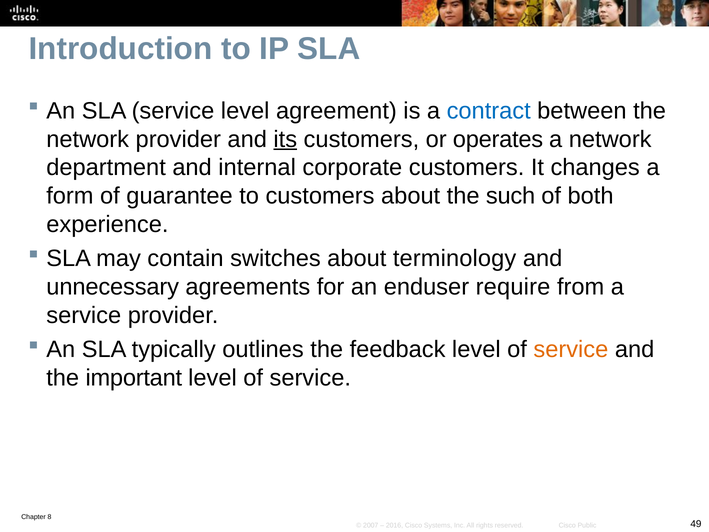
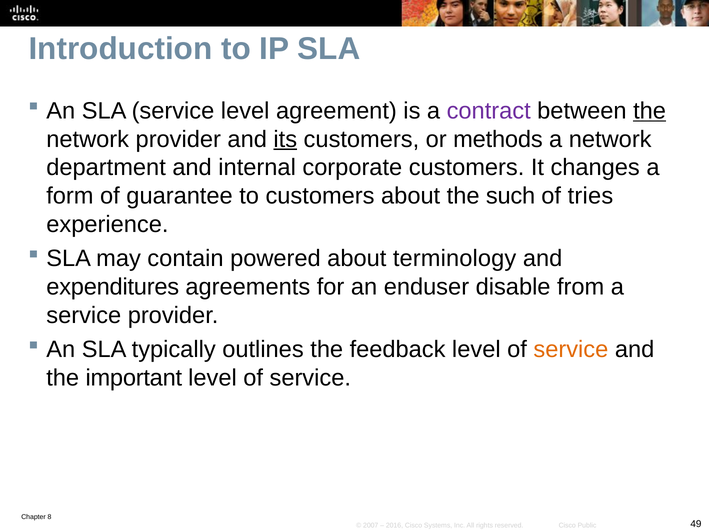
contract colour: blue -> purple (489, 111)
the underline: none -> present (650, 111)
operates: operates -> methods (498, 139)
both: both -> tries (590, 196)
switches: switches -> powered (275, 258)
unnecessary: unnecessary -> expenditures (113, 287)
require: require -> disable (513, 287)
